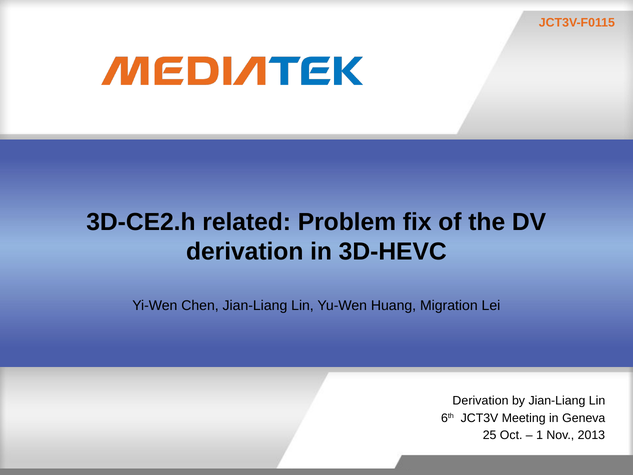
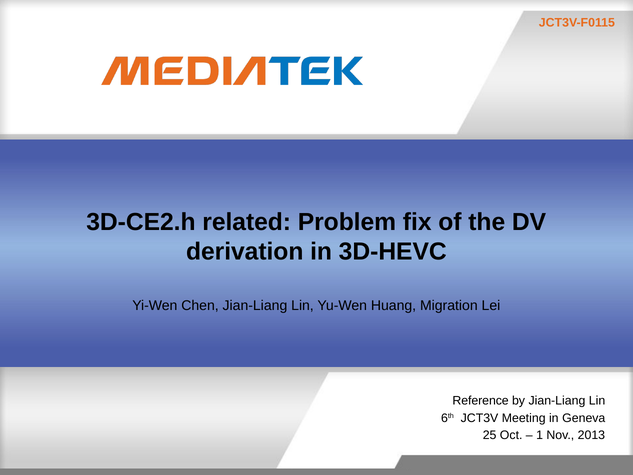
Derivation: Derivation -> Reference (481, 401)
